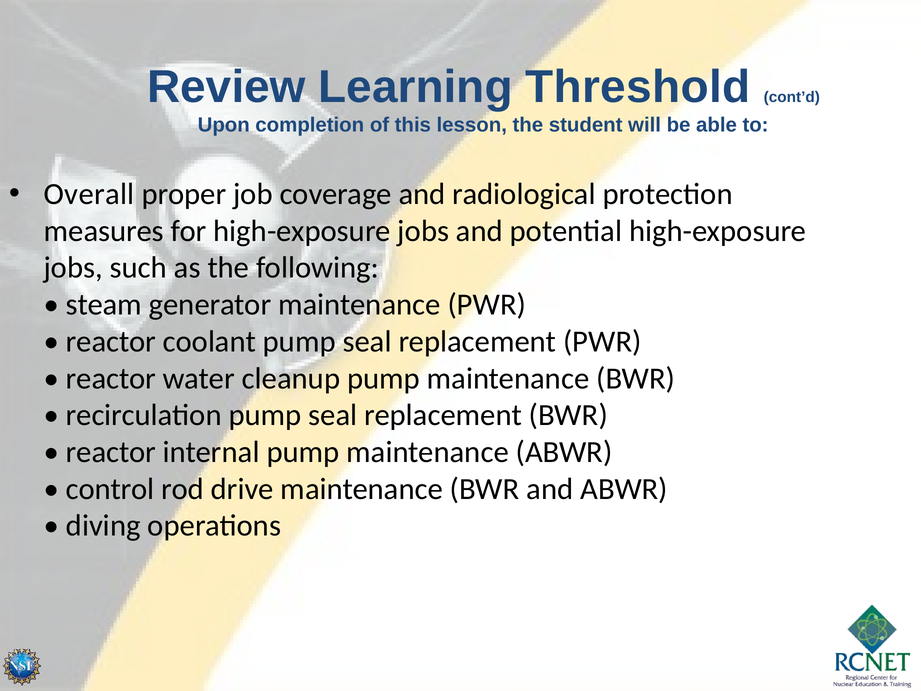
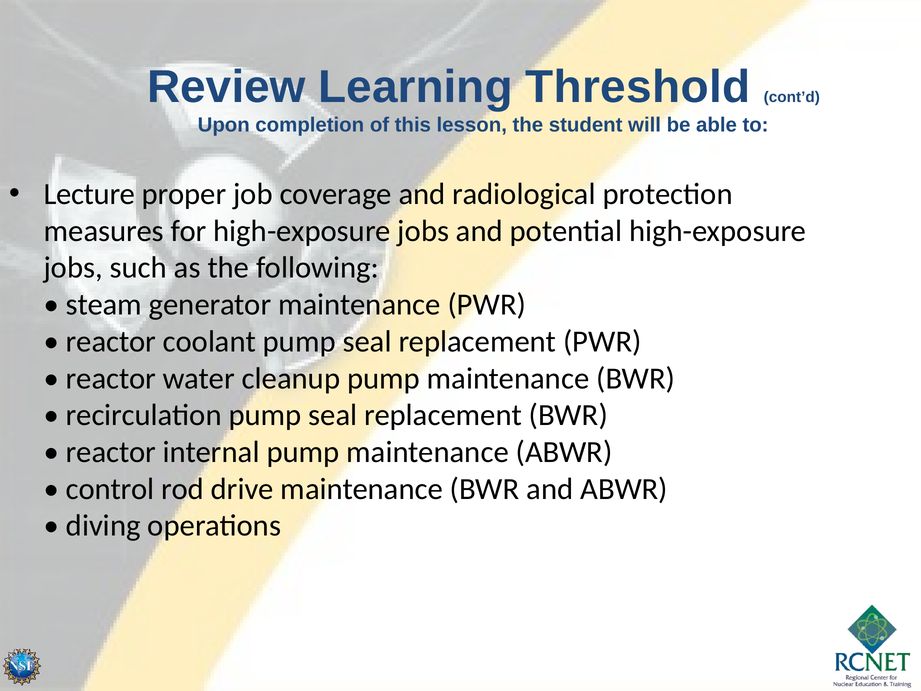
Overall: Overall -> Lecture (89, 194)
